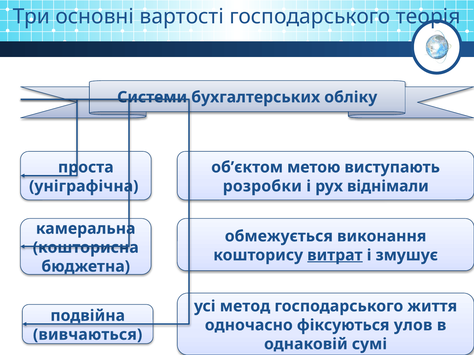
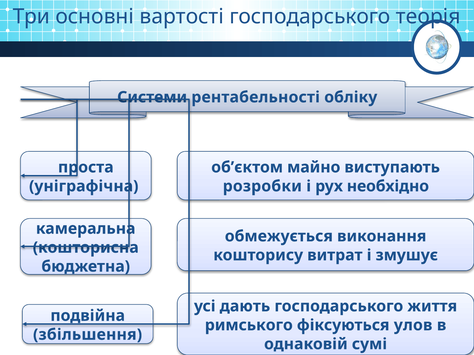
бухгалтерських: бухгалтерських -> рентабельності (256, 97)
метою: метою -> майно (314, 167)
віднімали: віднімали -> необхідно (388, 186)
витрат underline: present -> none (335, 255)
метод: метод -> дають (245, 307)
одночасно: одночасно -> римського (249, 326)
вивчаються: вивчаються -> збільшення (88, 335)
